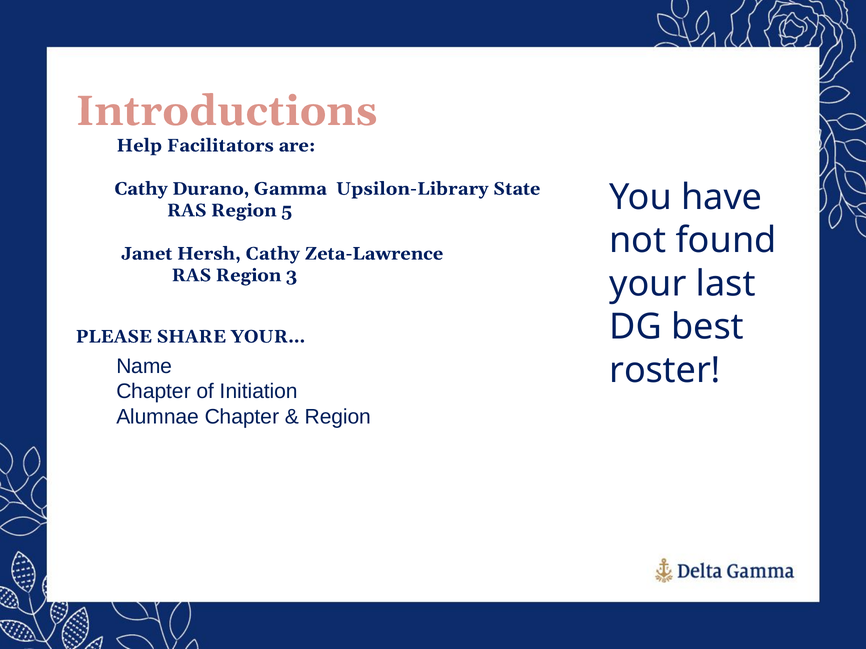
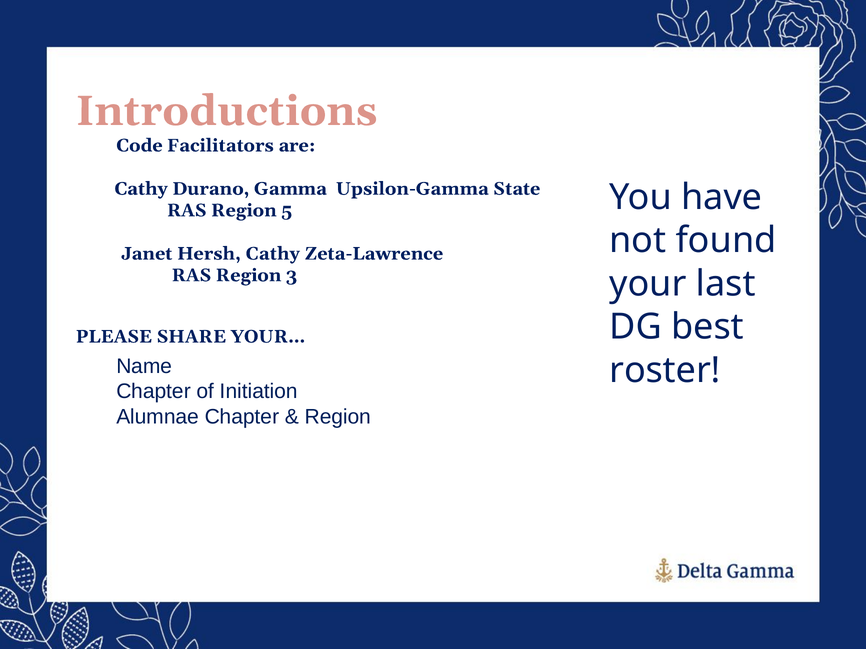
Help: Help -> Code (139, 146)
Upsilon-Library: Upsilon-Library -> Upsilon-Gamma (412, 189)
